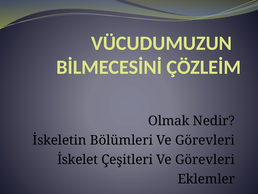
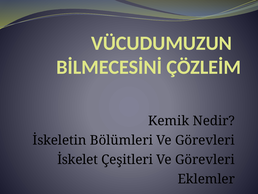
Olmak: Olmak -> Kemik (169, 121)
